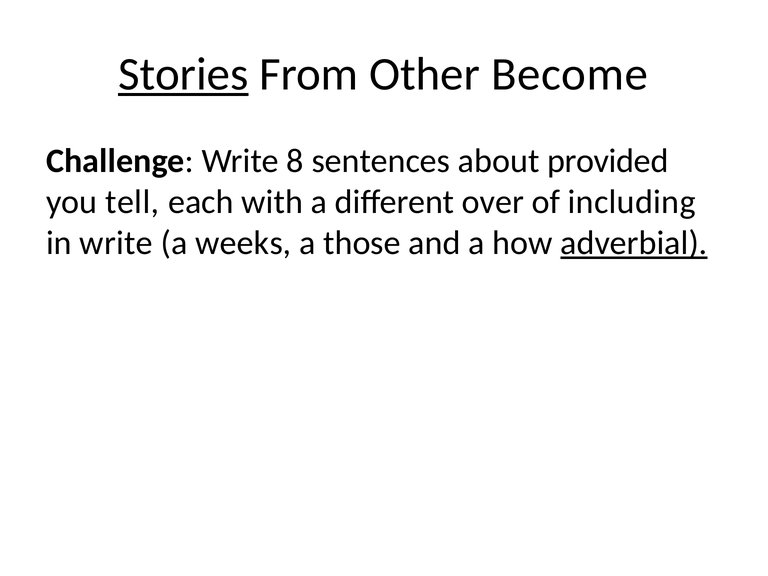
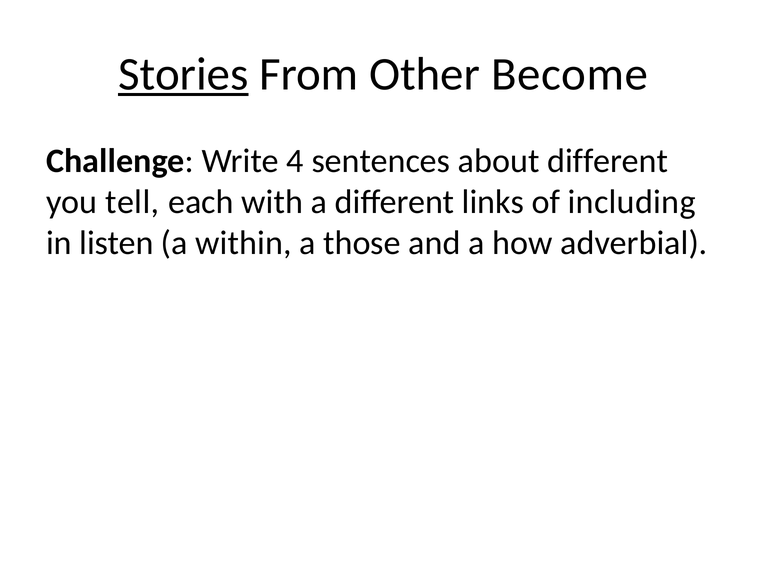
8: 8 -> 4 (295, 161)
about provided: provided -> different (608, 161)
over: over -> links (493, 202)
in write: write -> listen (116, 243)
weeks: weeks -> within (243, 243)
adverbial underline: present -> none (634, 243)
